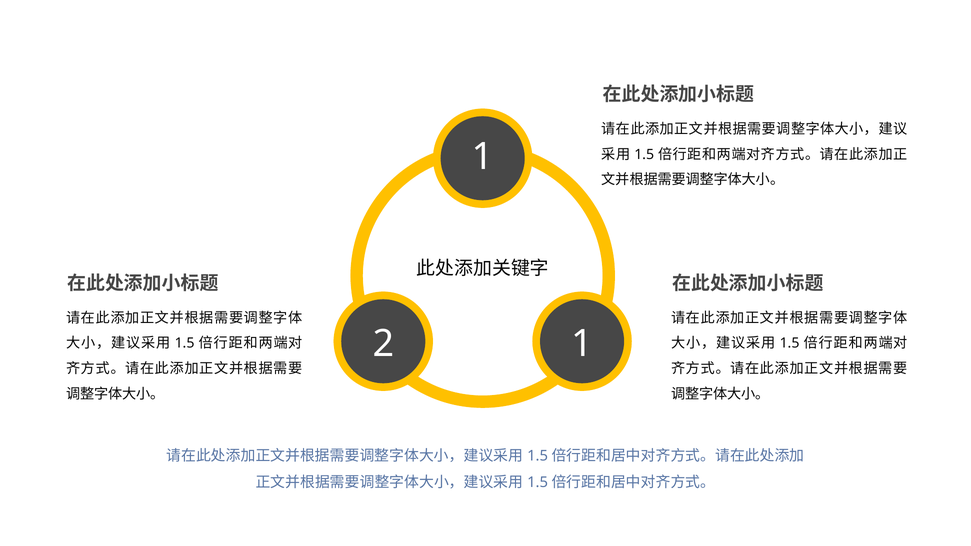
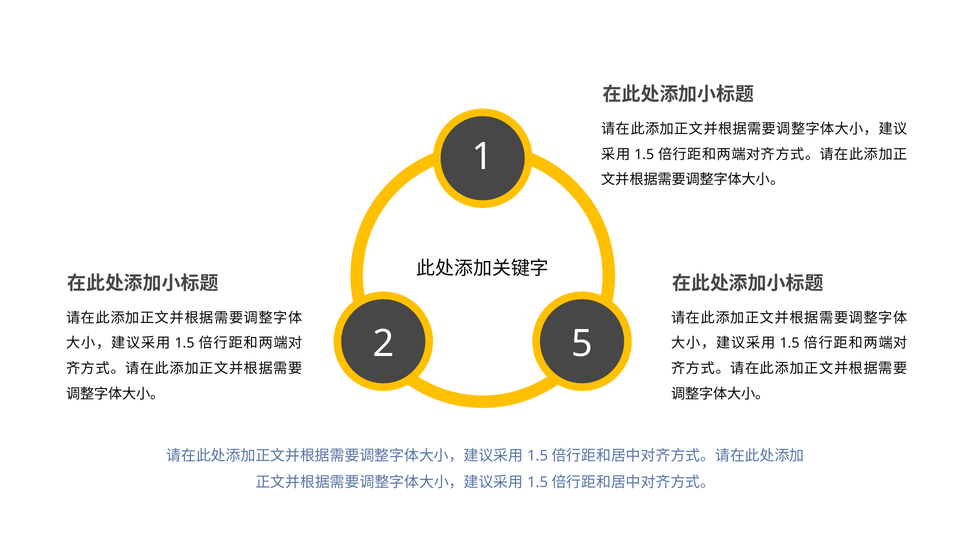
2 1: 1 -> 5 (582, 344)
